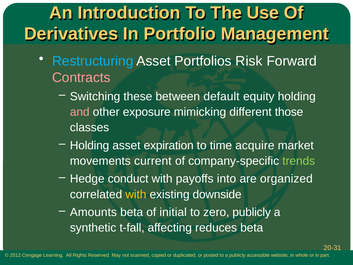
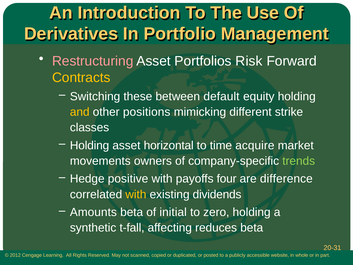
Restructuring colour: light blue -> pink (93, 61)
Contracts colour: pink -> yellow (81, 77)
and colour: pink -> yellow (80, 112)
exposure: exposure -> positions (147, 112)
those: those -> strike (289, 112)
expiration: expiration -> horizontal (169, 145)
current: current -> owners (153, 161)
conduct: conduct -> positive (128, 179)
into: into -> four (227, 179)
organized: organized -> difference (286, 179)
downside: downside -> dividends (217, 194)
zero publicly: publicly -> holding (252, 212)
